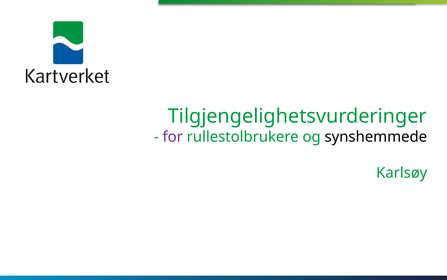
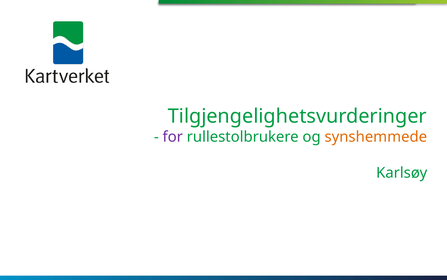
synshemmede colour: black -> orange (376, 137)
